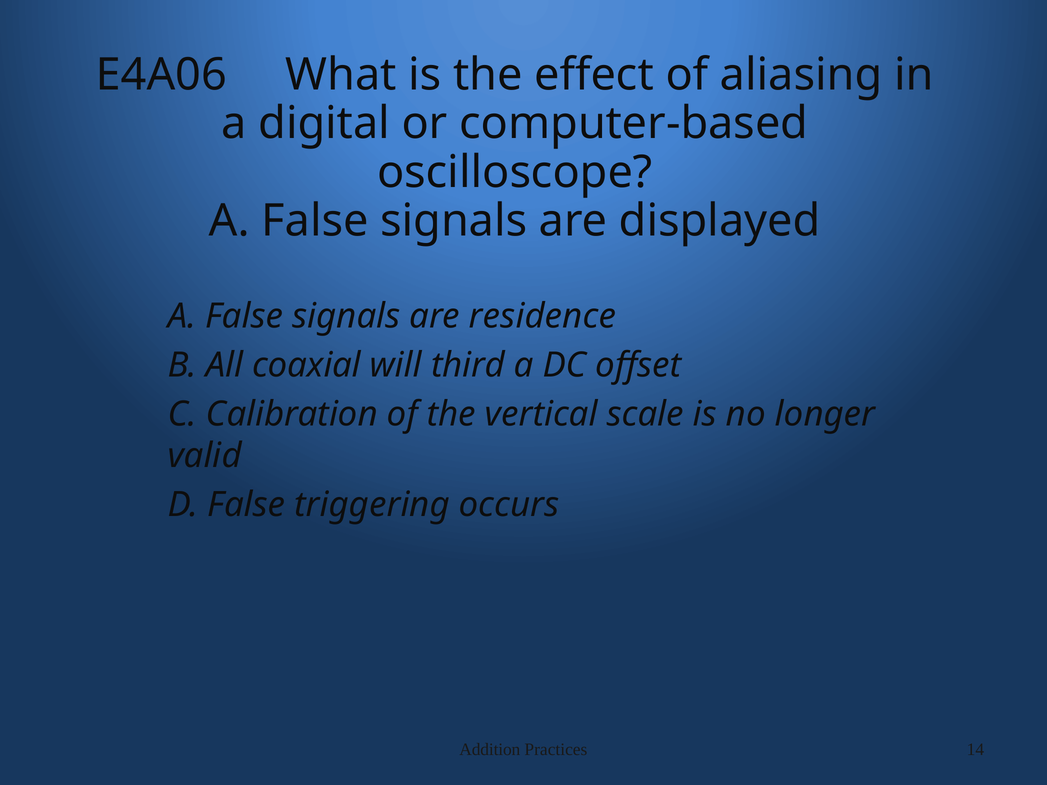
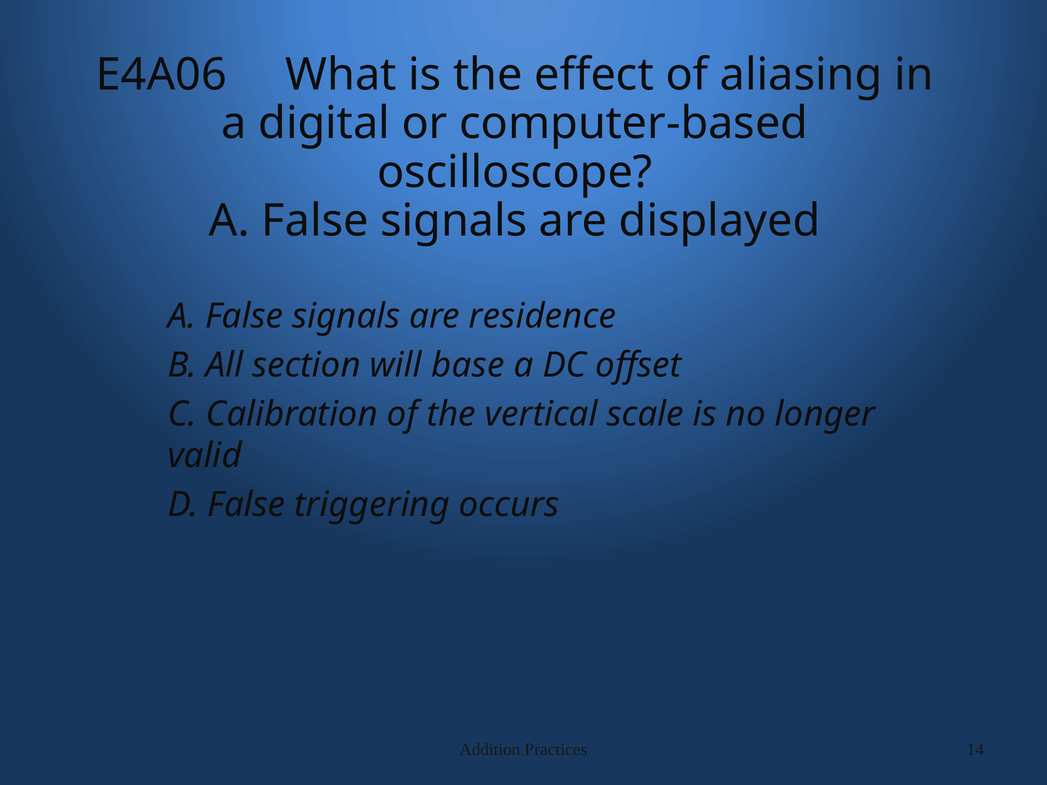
coaxial: coaxial -> section (307, 365)
third: third -> base (468, 365)
